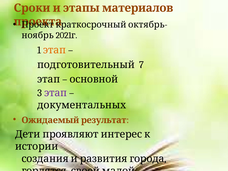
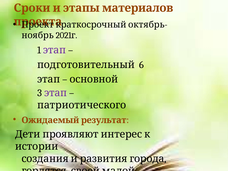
этап colour: orange -> purple (55, 50)
7: 7 -> 6 (141, 65)
документальных: документальных -> патриотического (82, 105)
